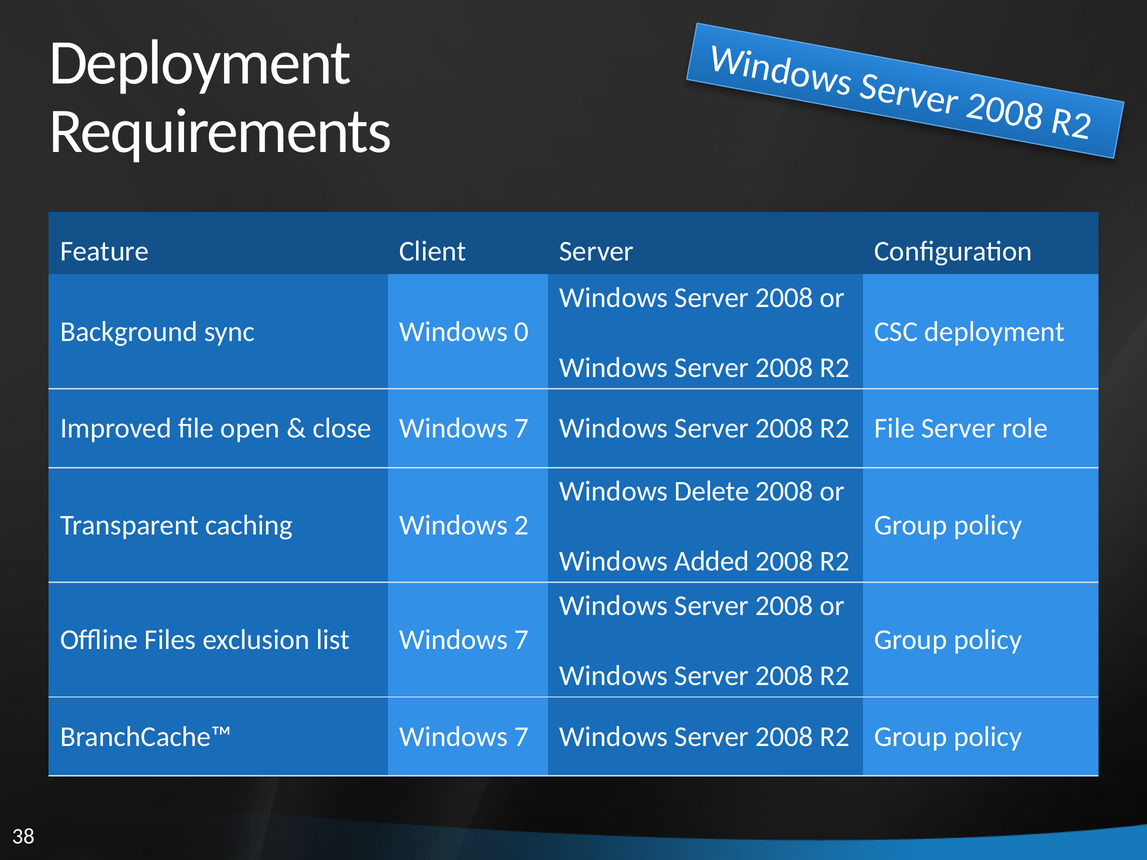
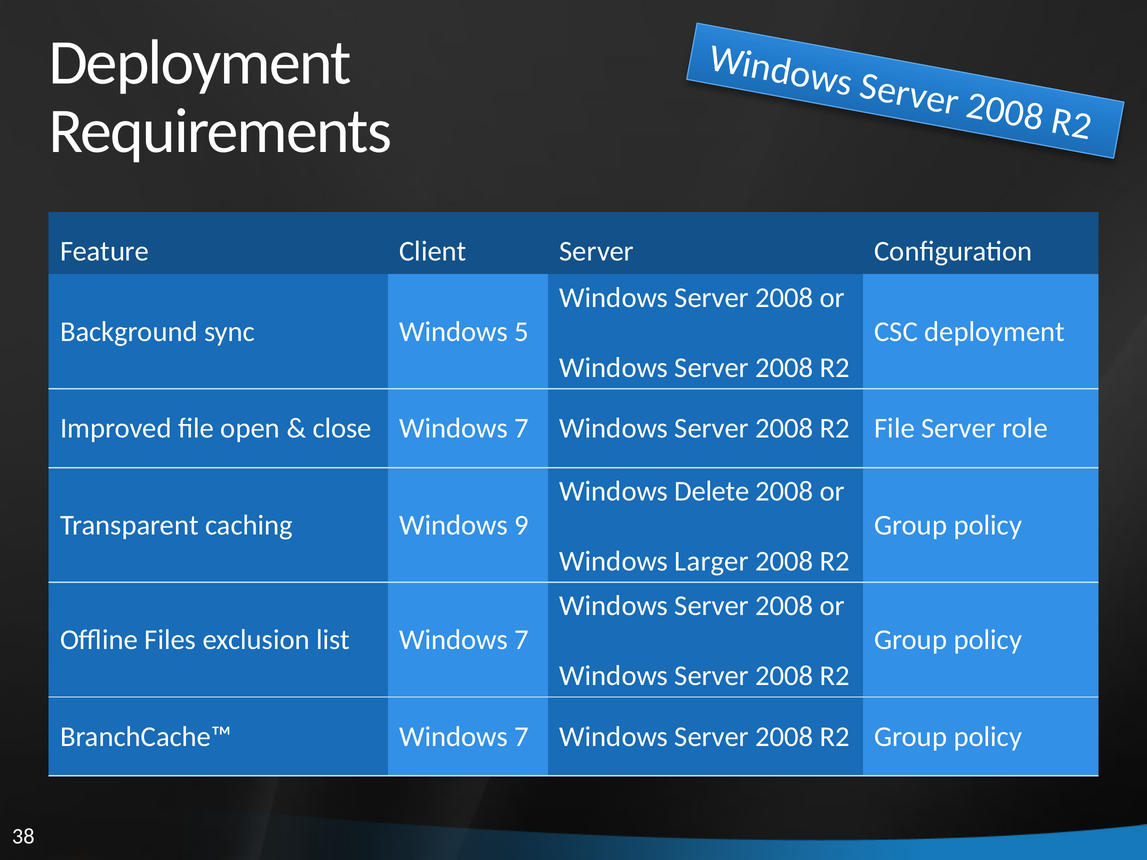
Windows 0: 0 -> 5 (522, 332)
Windows 2: 2 -> 9 (522, 525)
Added: Added -> Larger (712, 561)
